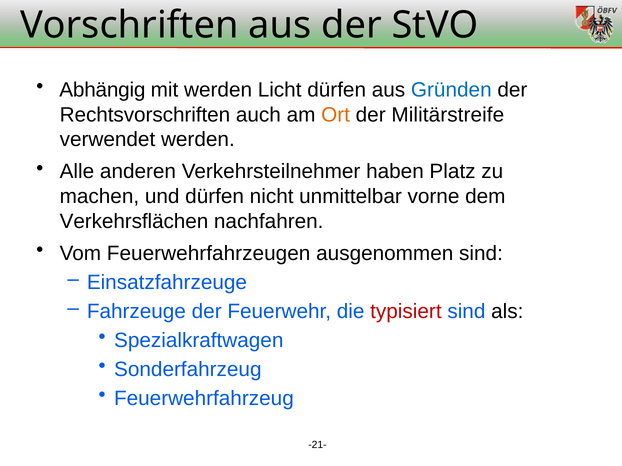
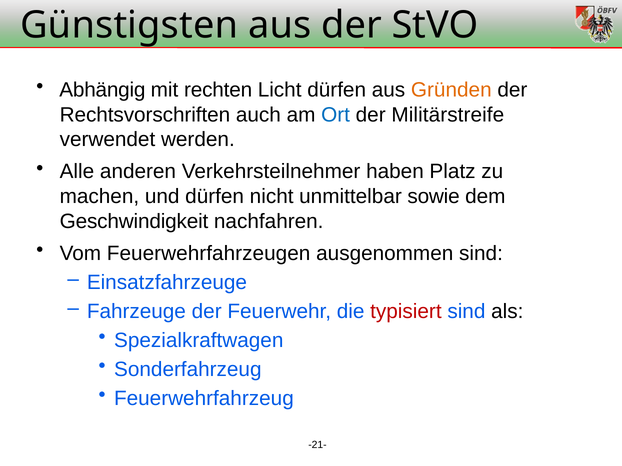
Vorschriften: Vorschriften -> Günstigsten (129, 25)
mit werden: werden -> rechten (218, 90)
Gründen colour: blue -> orange (451, 90)
Ort colour: orange -> blue (336, 115)
vorne: vorne -> sowie (434, 197)
Verkehrsflächen: Verkehrsflächen -> Geschwindigkeit (134, 222)
